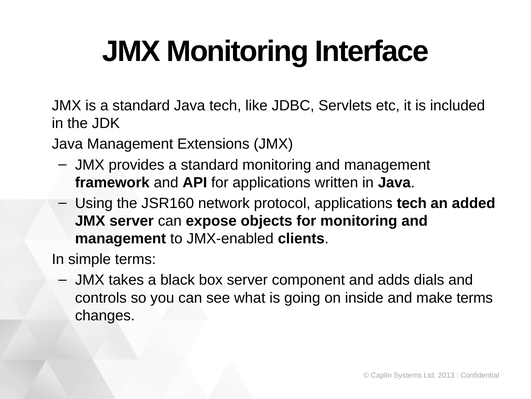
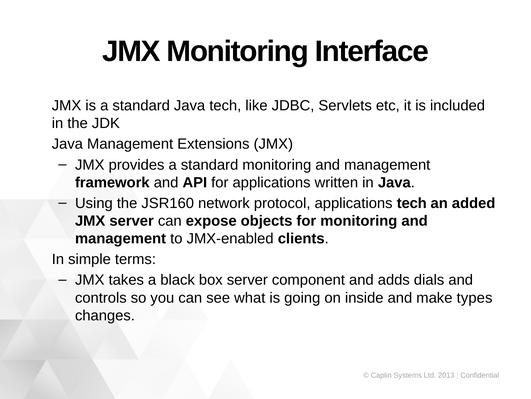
make terms: terms -> types (475, 297)
